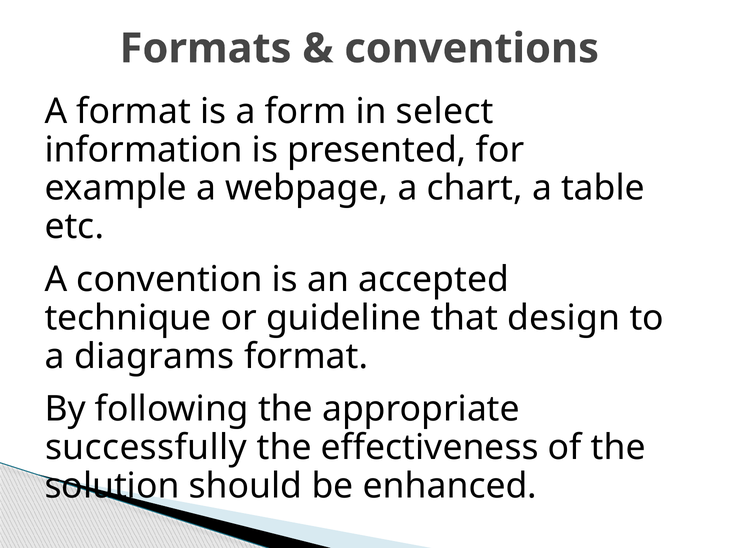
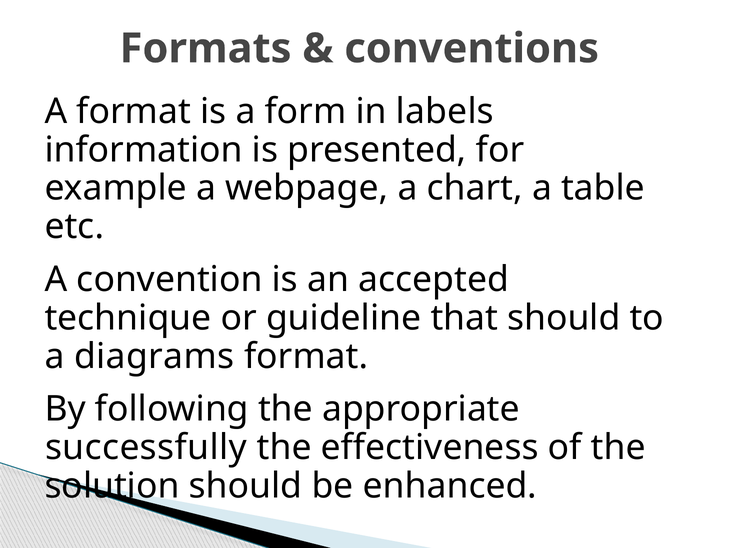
select: select -> labels (445, 112)
that design: design -> should (564, 318)
